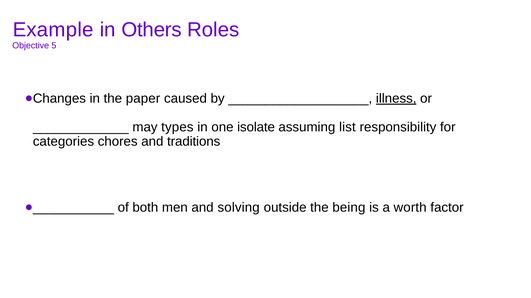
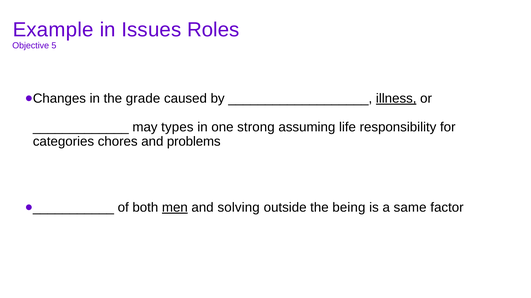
Others: Others -> Issues (151, 30)
paper: paper -> grade (143, 99)
isolate: isolate -> strong (256, 127)
list: list -> life (347, 127)
traditions: traditions -> problems (194, 142)
men underline: none -> present (175, 208)
worth: worth -> same (410, 208)
